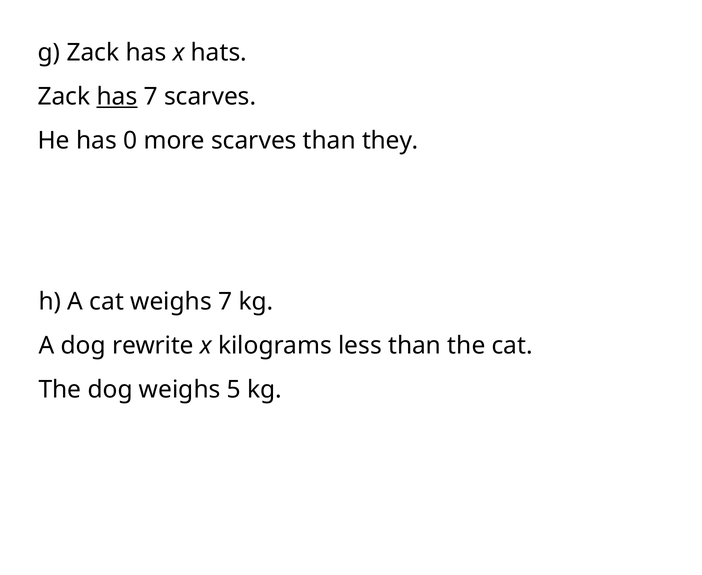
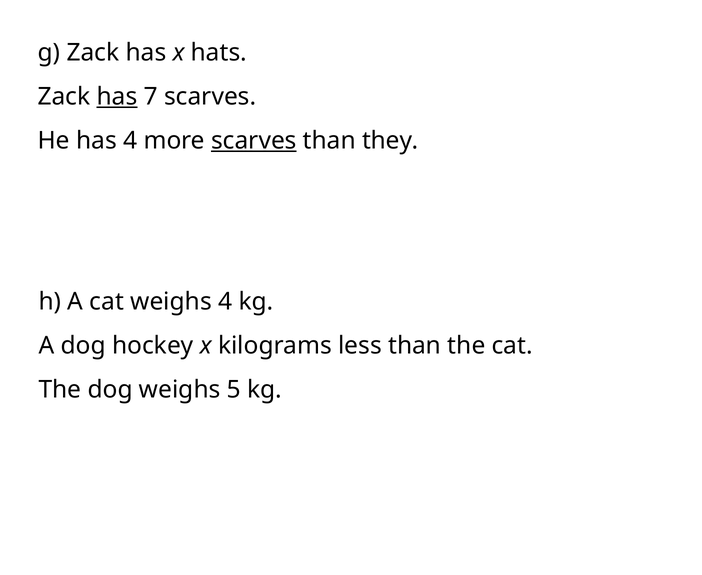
has 0: 0 -> 4 (130, 141)
scarves underline: none -> present (254, 141)
weighs 7: 7 -> 4 (225, 302)
rewrite: rewrite -> hockey (153, 346)
